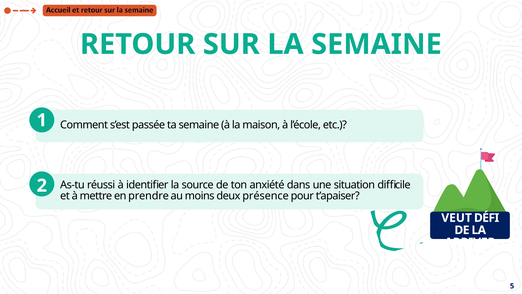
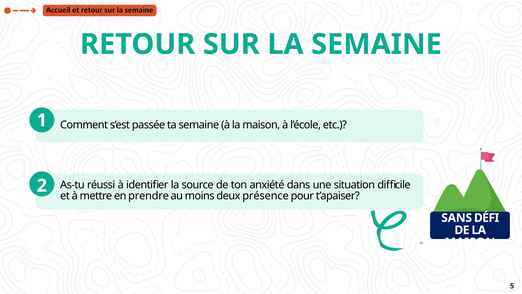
VEUT: VEUT -> SANS (457, 218)
ARRIVER: ARRIVER -> MAISON (470, 242)
